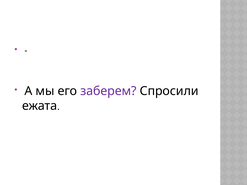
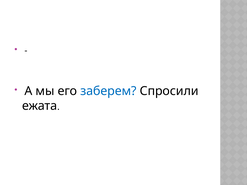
заберем colour: purple -> blue (108, 91)
